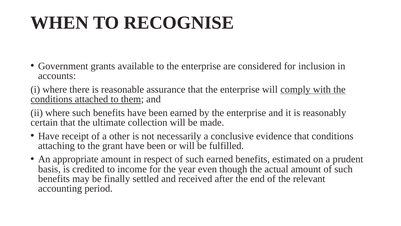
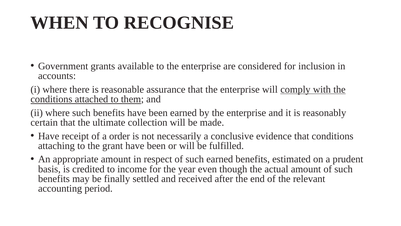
other: other -> order (120, 136)
